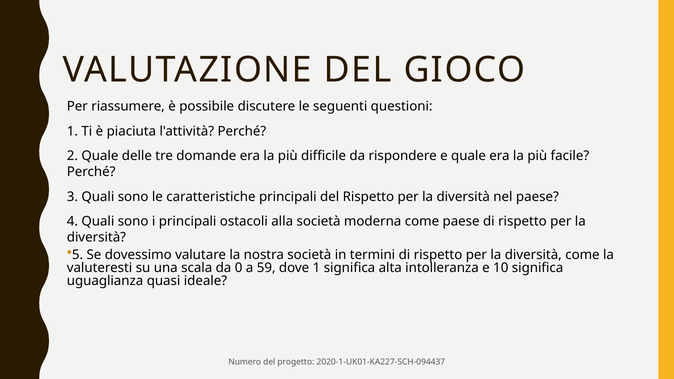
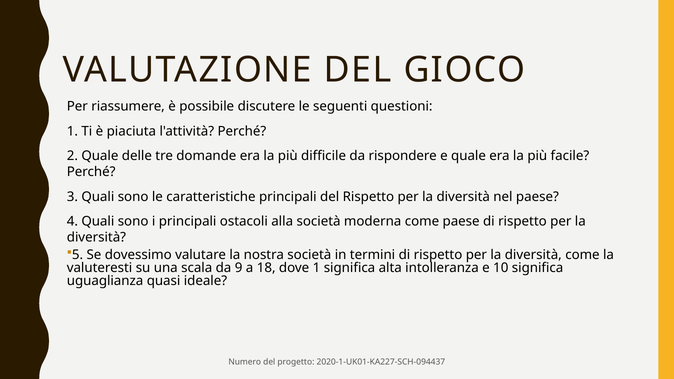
0: 0 -> 9 (239, 268)
59: 59 -> 18 (266, 268)
